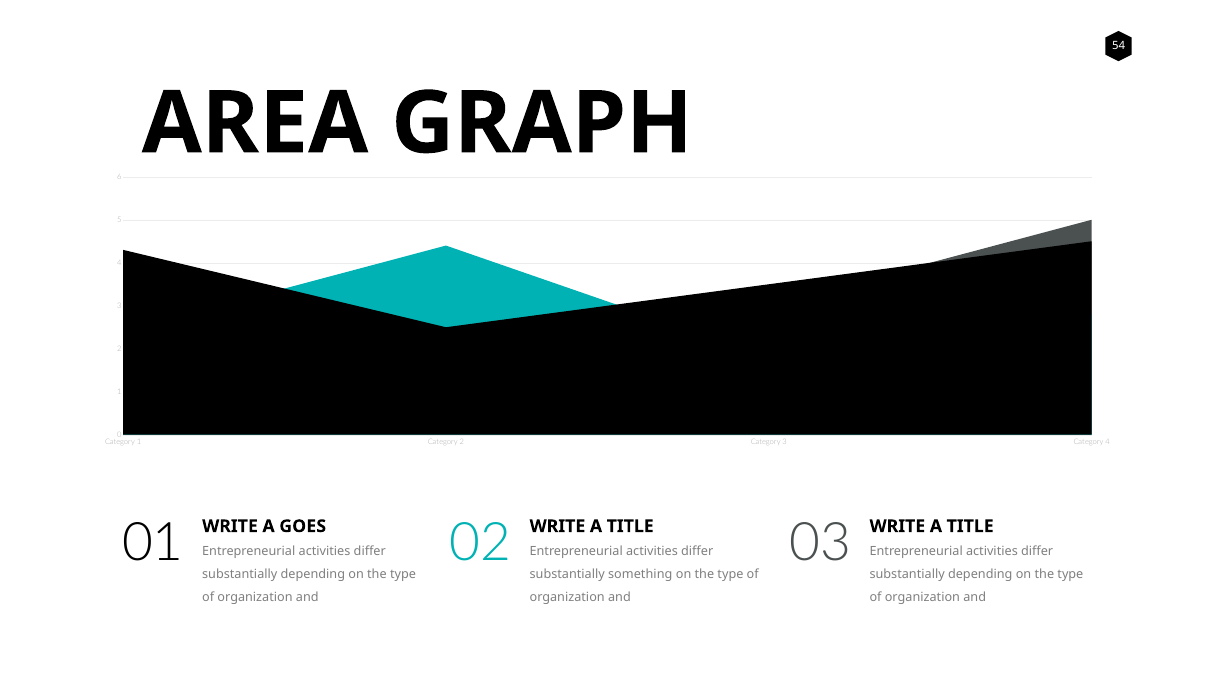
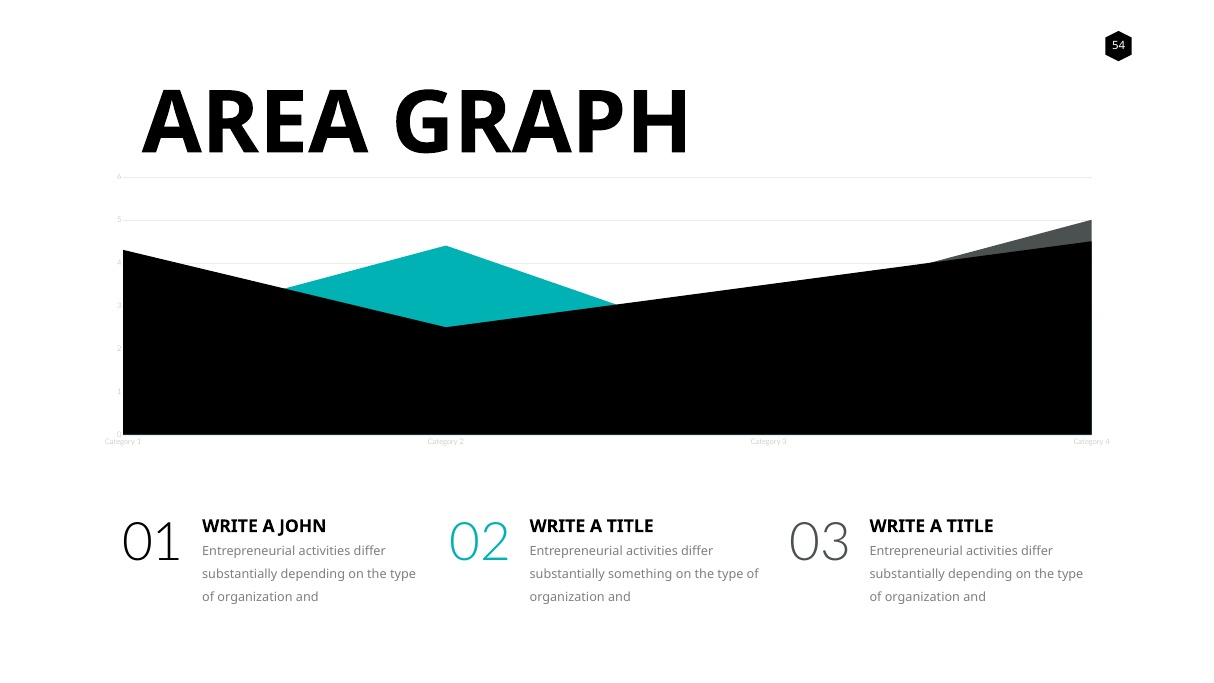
GOES: GOES -> JOHN (303, 526)
